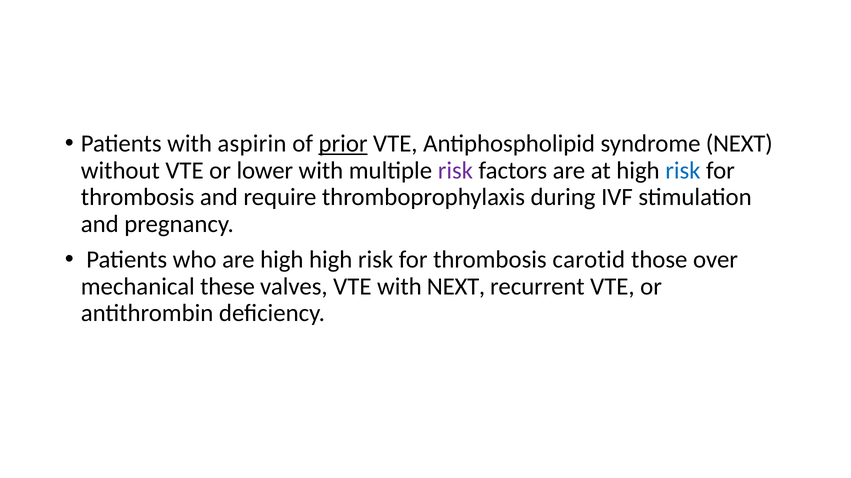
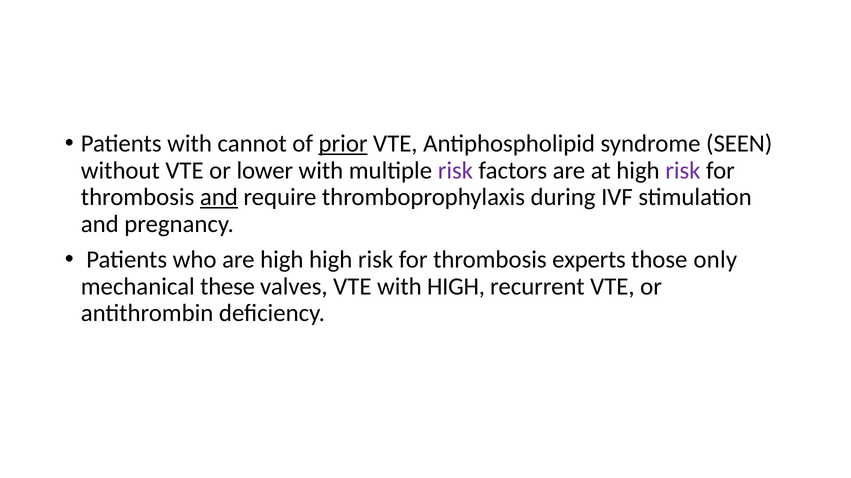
aspirin: aspirin -> cannot (252, 144)
syndrome NEXT: NEXT -> SEEN (739, 144)
risk colour: blue -> purple (683, 171)
and underline: none -> present (219, 198)
carotid: carotid -> experts (589, 260)
over: over -> only (715, 260)
with NEXT: NEXT -> HIGH (456, 287)
